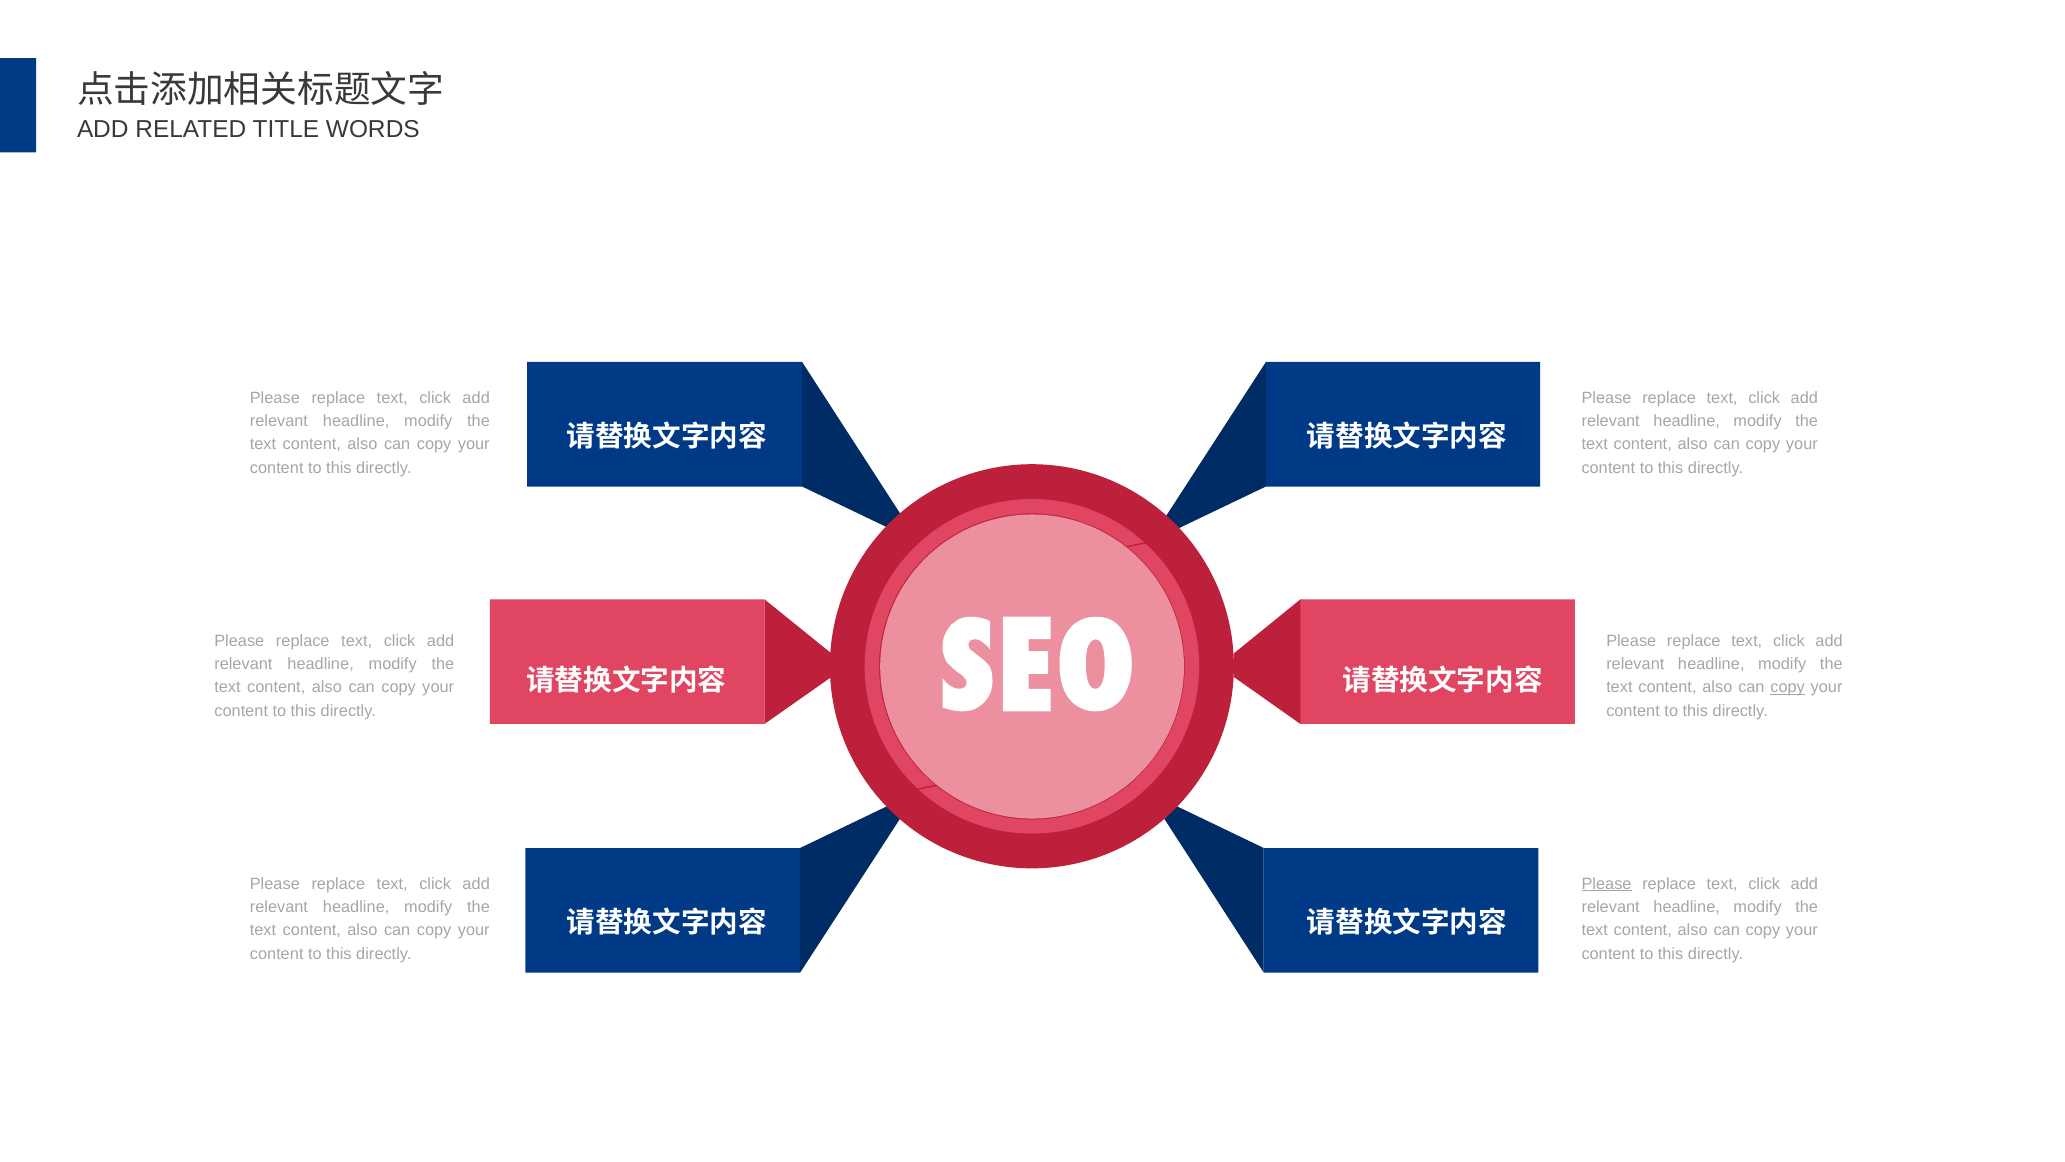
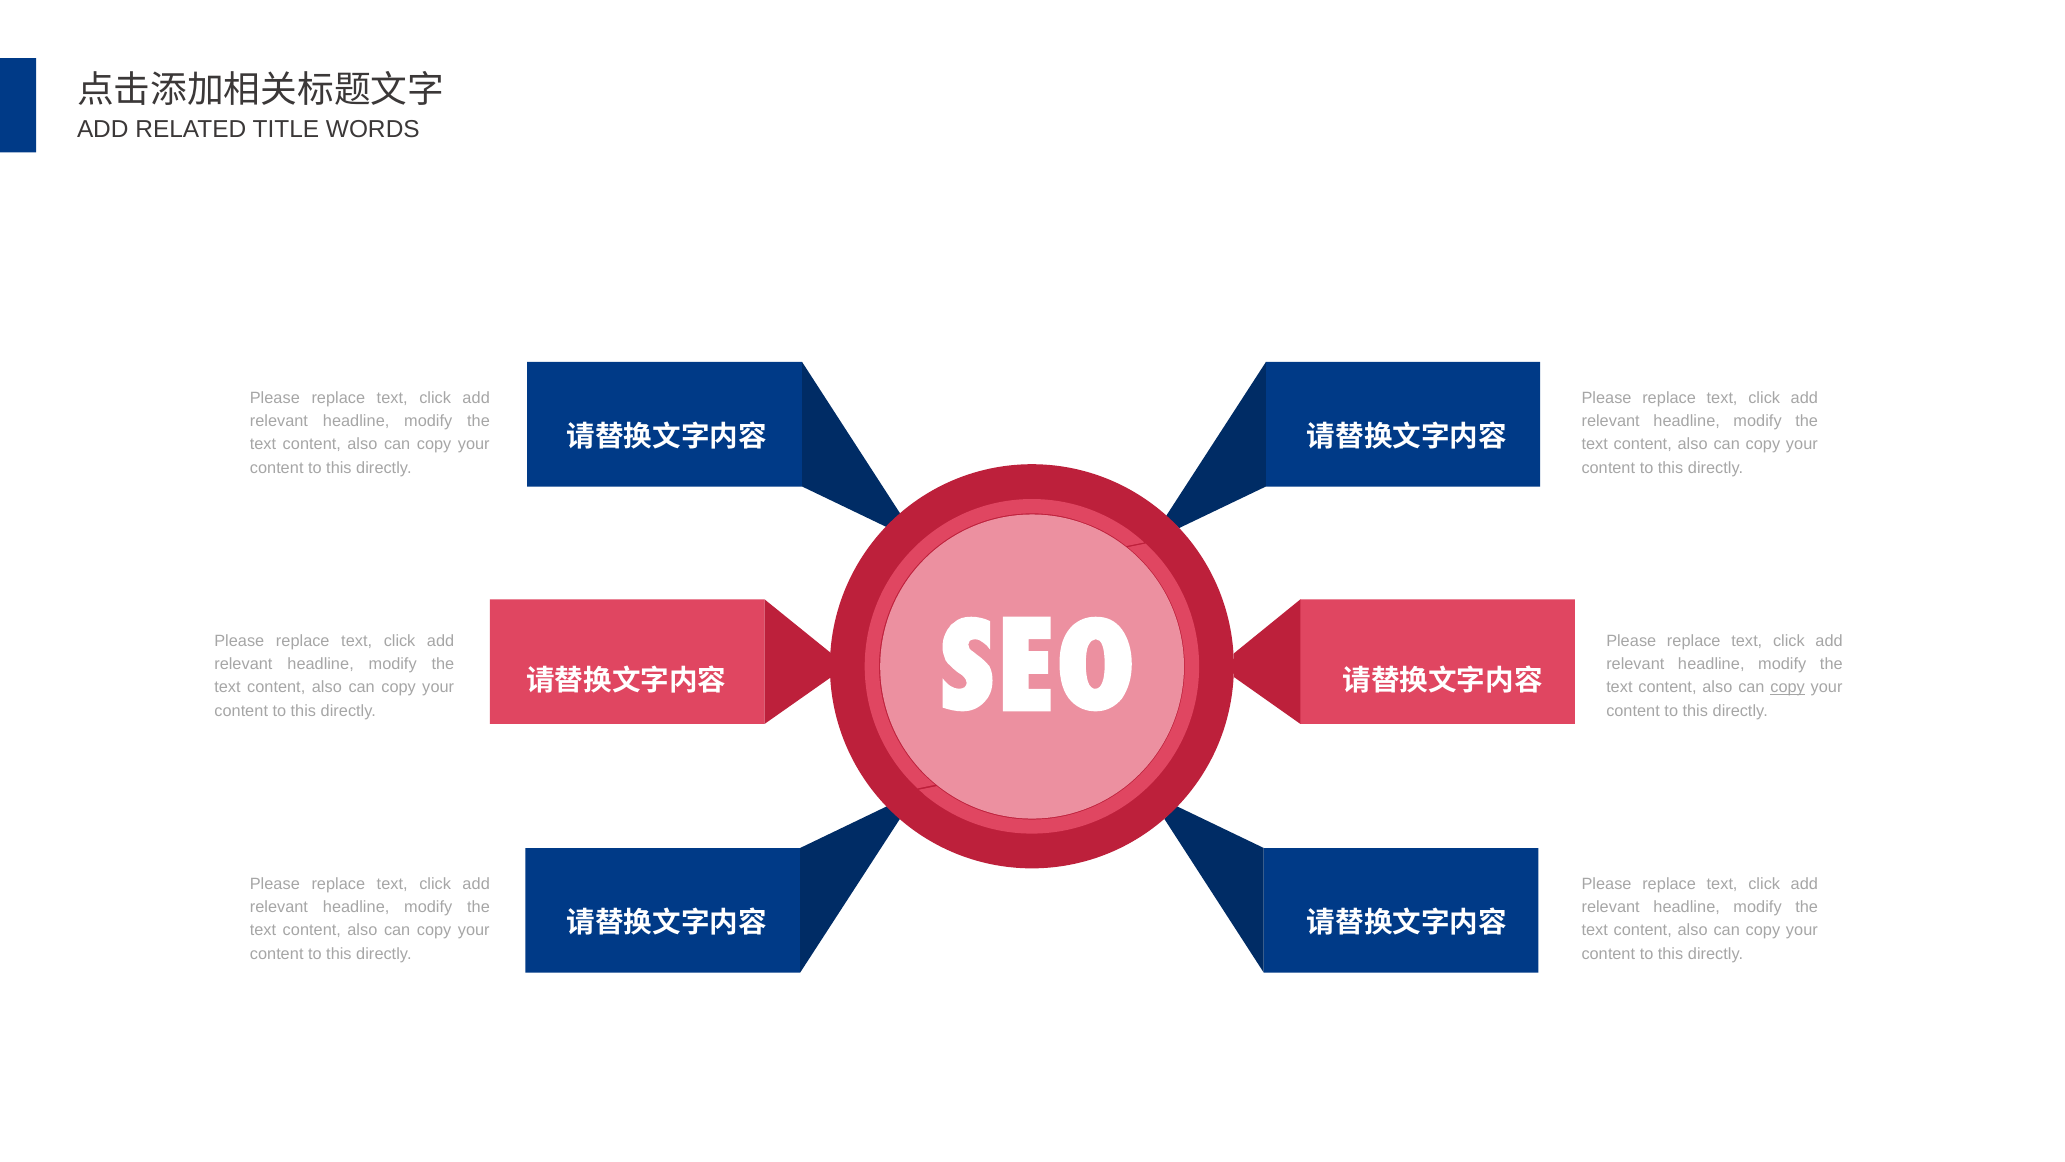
Please underline: present -> none (1607, 883)
